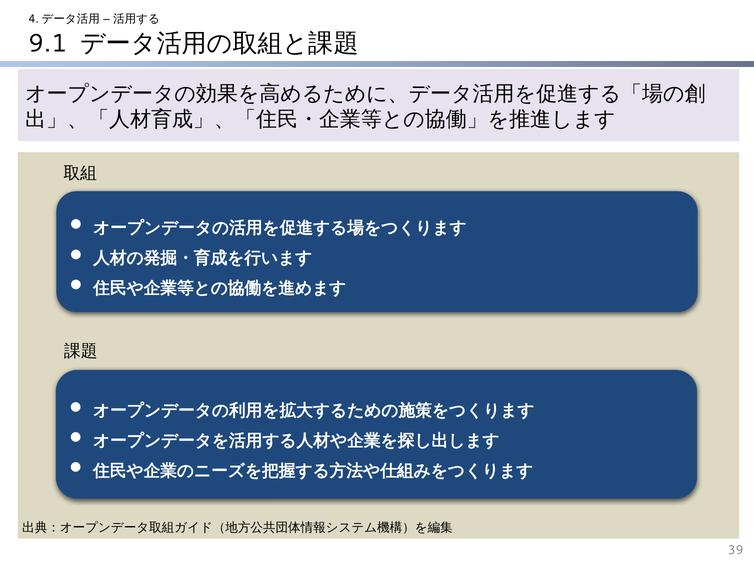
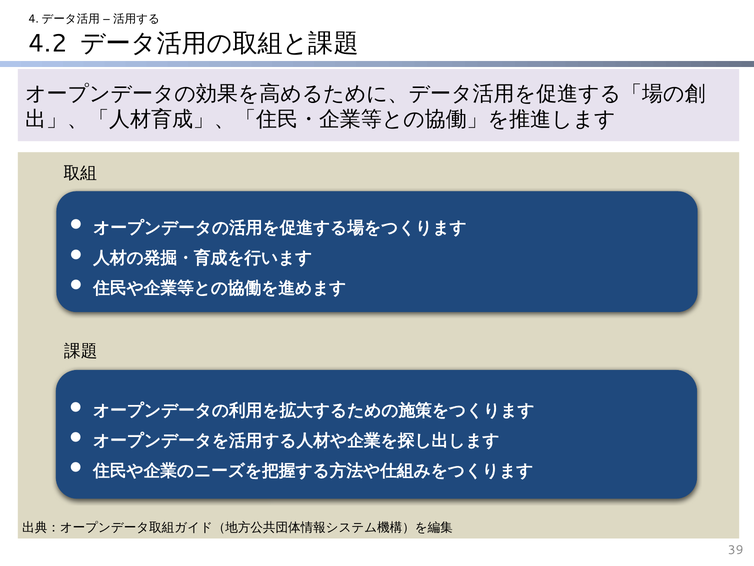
9.1: 9.1 -> 4.2 (48, 43)
